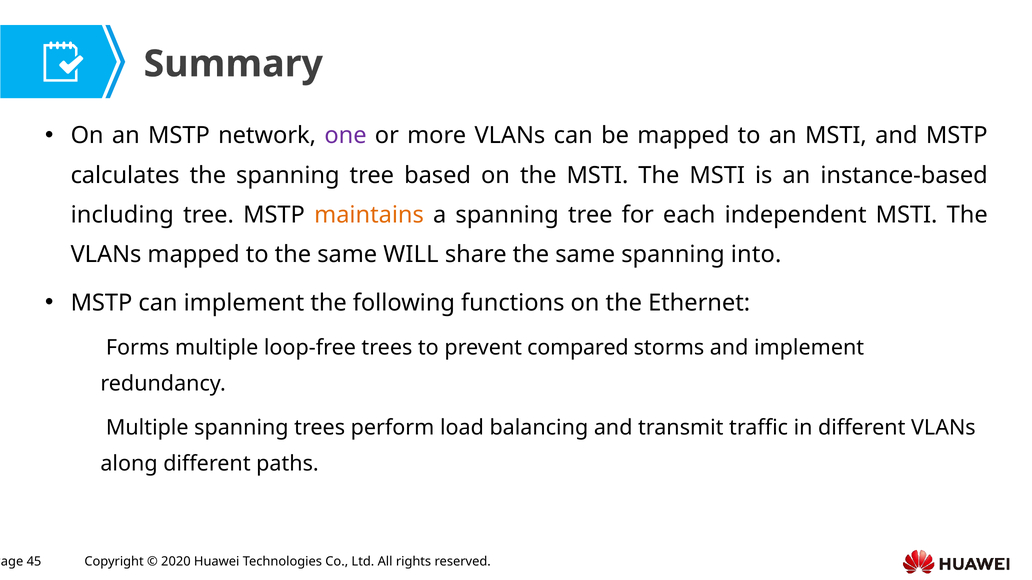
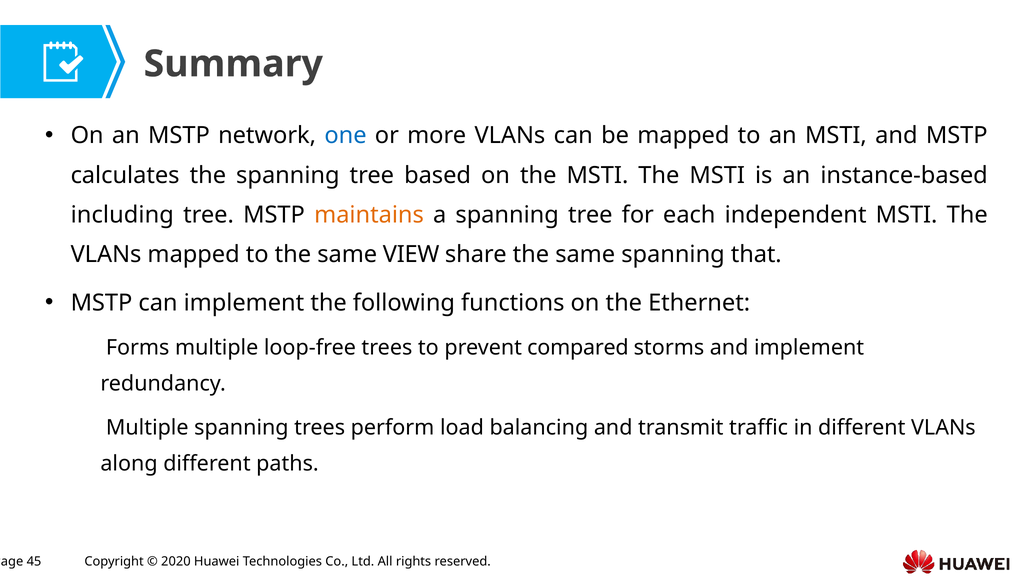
one colour: purple -> blue (346, 136)
WILL: WILL -> VIEW (411, 255)
into: into -> that (756, 255)
